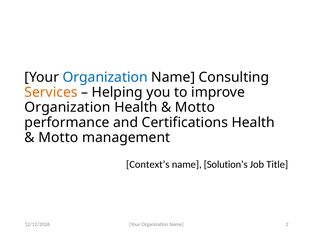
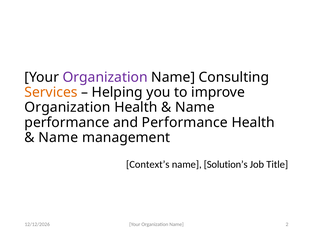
Organization colour: blue -> purple (105, 77)
Motto: Motto -> Name (195, 107)
and Certifications: Certifications -> Performance (185, 122)
Motto: Motto -> Name (58, 137)
